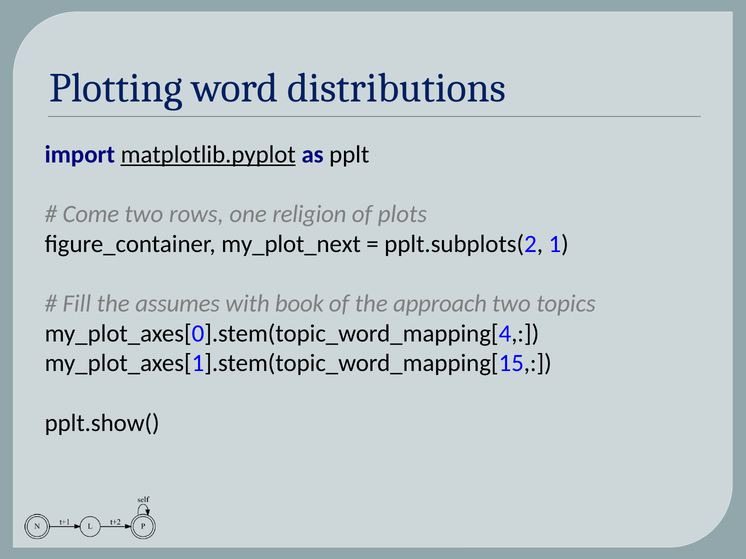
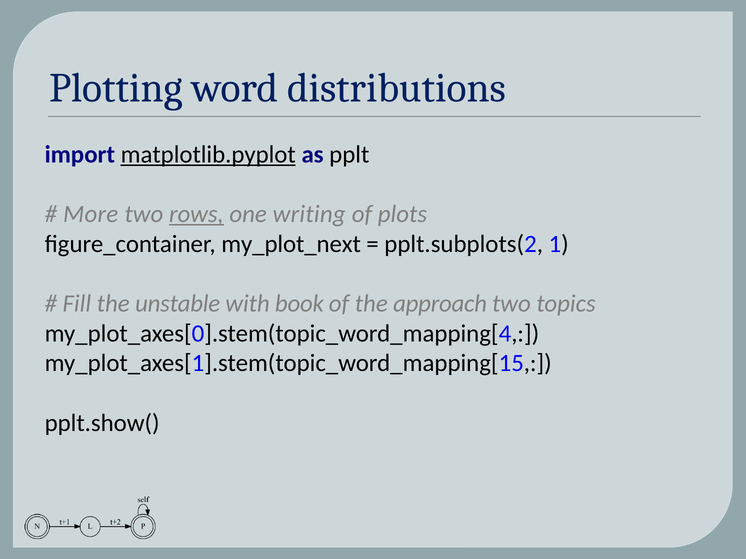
Come: Come -> More (91, 214)
rows underline: none -> present (196, 214)
religion: religion -> writing (309, 214)
assumes: assumes -> unstable (178, 304)
